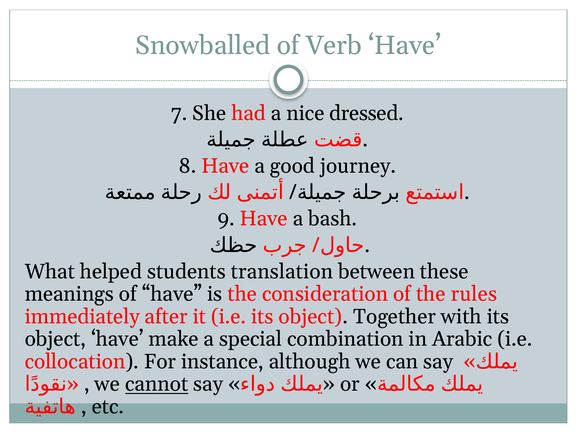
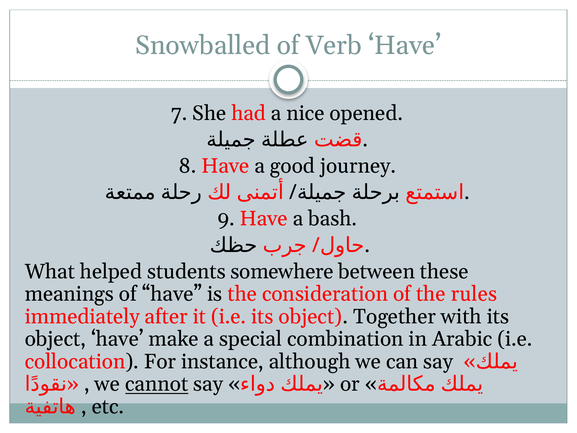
dressed: dressed -> opened (366, 113)
translation: translation -> somewhere (282, 271)
